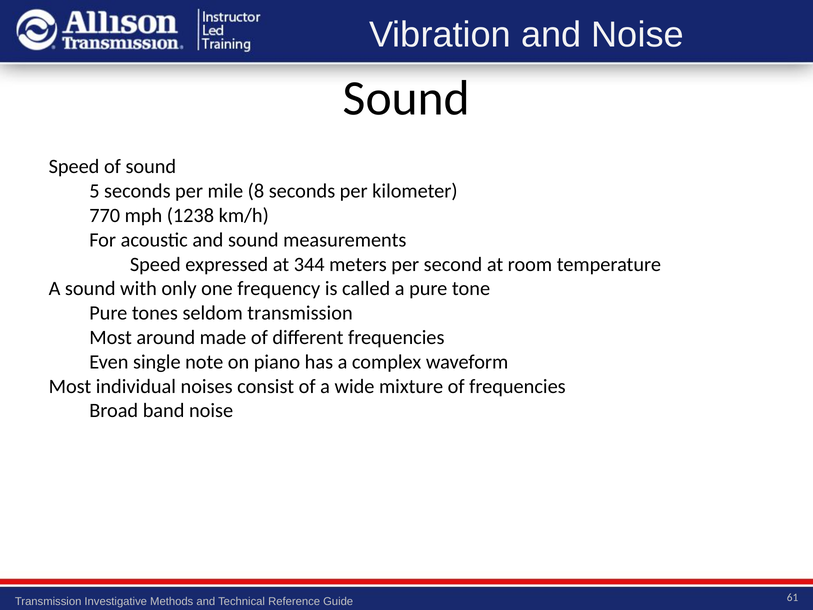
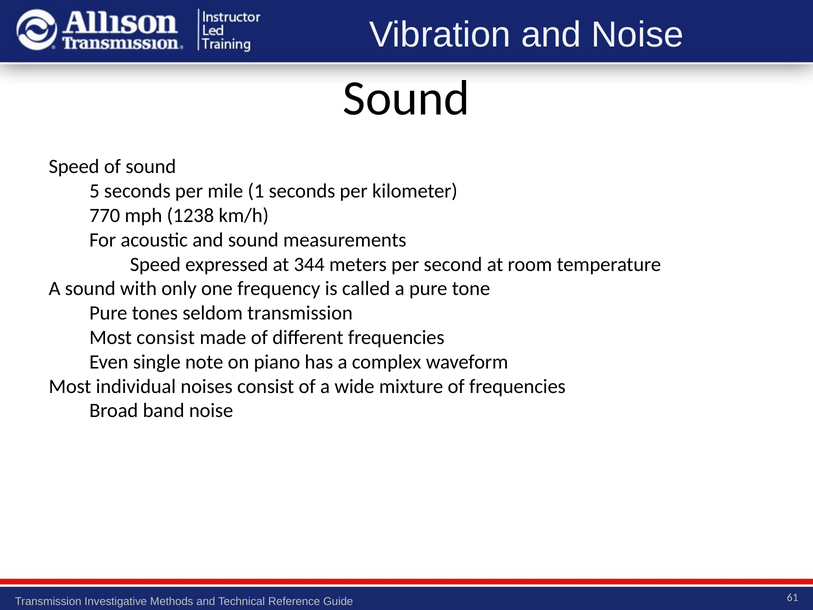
8: 8 -> 1 (256, 191)
Most around: around -> consist (166, 337)
